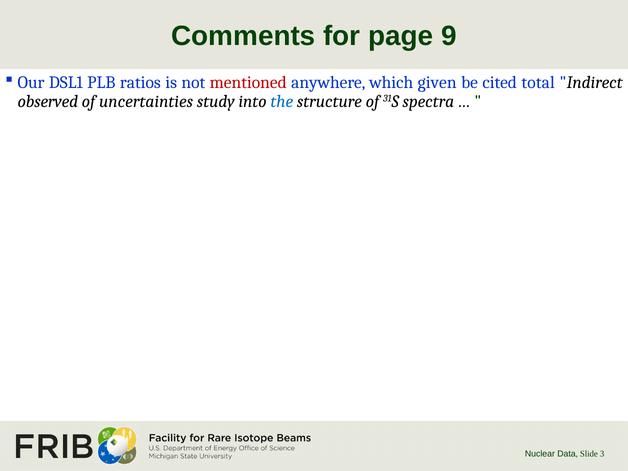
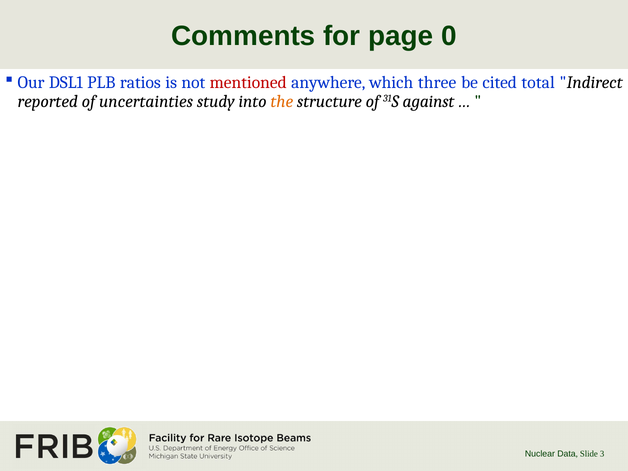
9: 9 -> 0 (449, 36)
given: given -> three (437, 83)
observed: observed -> reported (48, 101)
the colour: blue -> orange (282, 101)
spectra: spectra -> against (428, 101)
